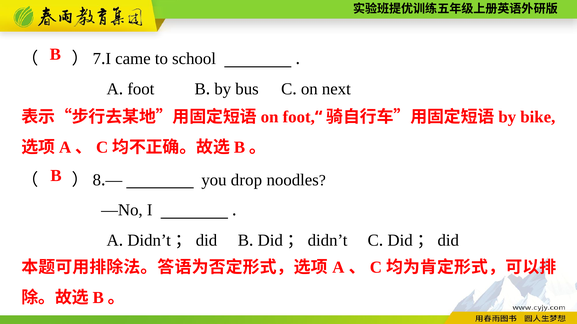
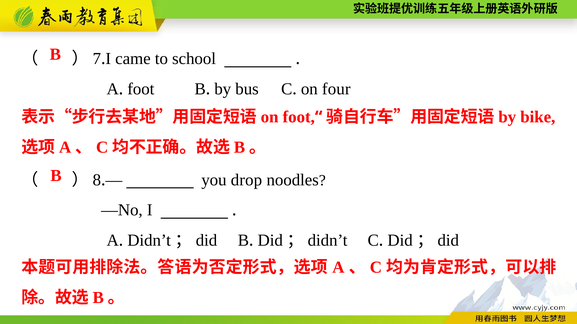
next: next -> four (336, 89)
